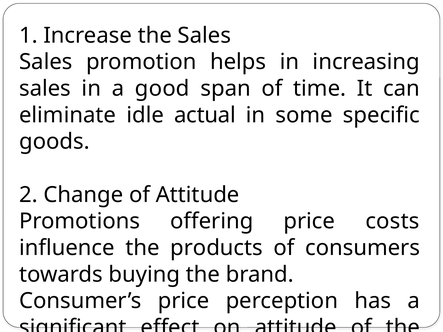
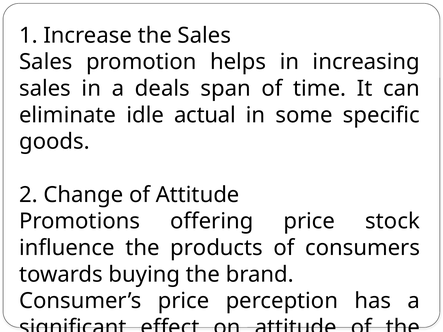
good: good -> deals (162, 89)
costs: costs -> stock (393, 222)
